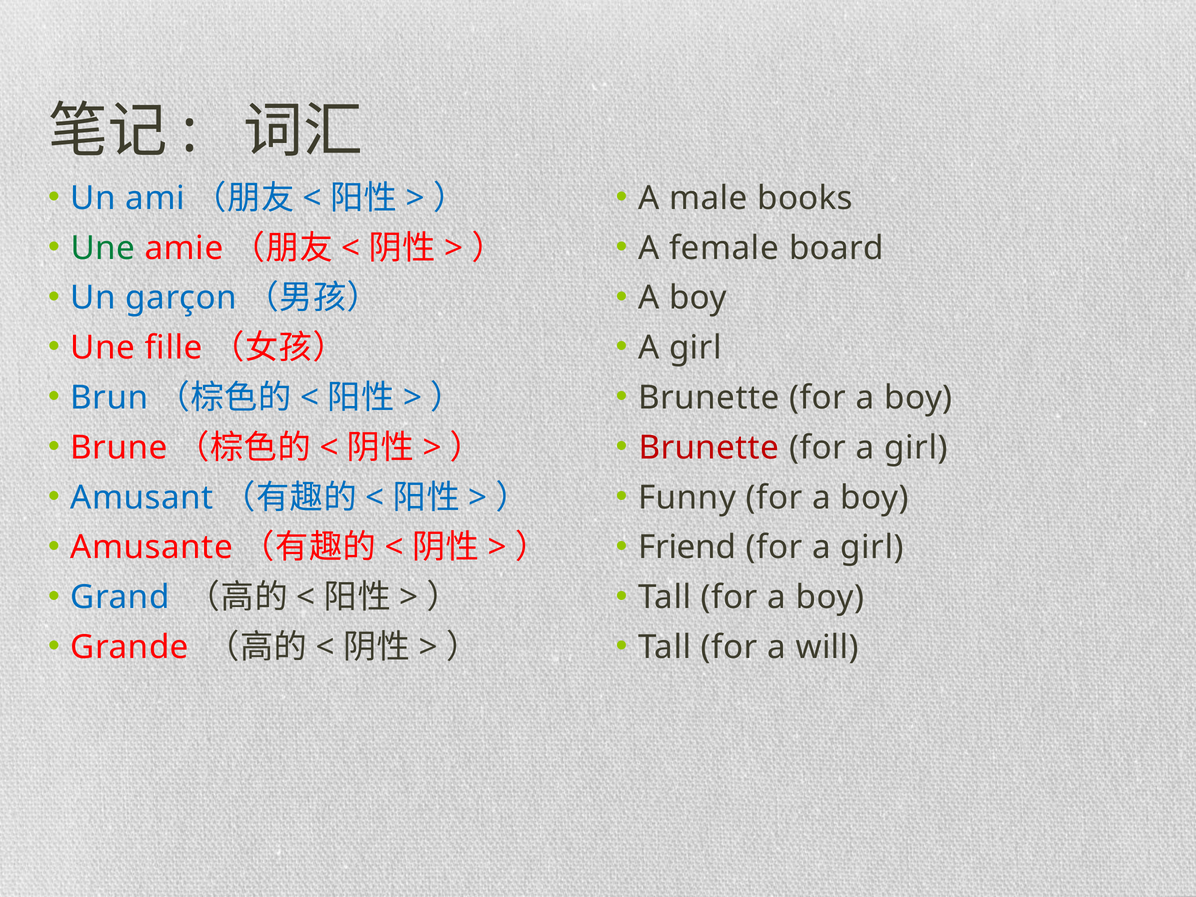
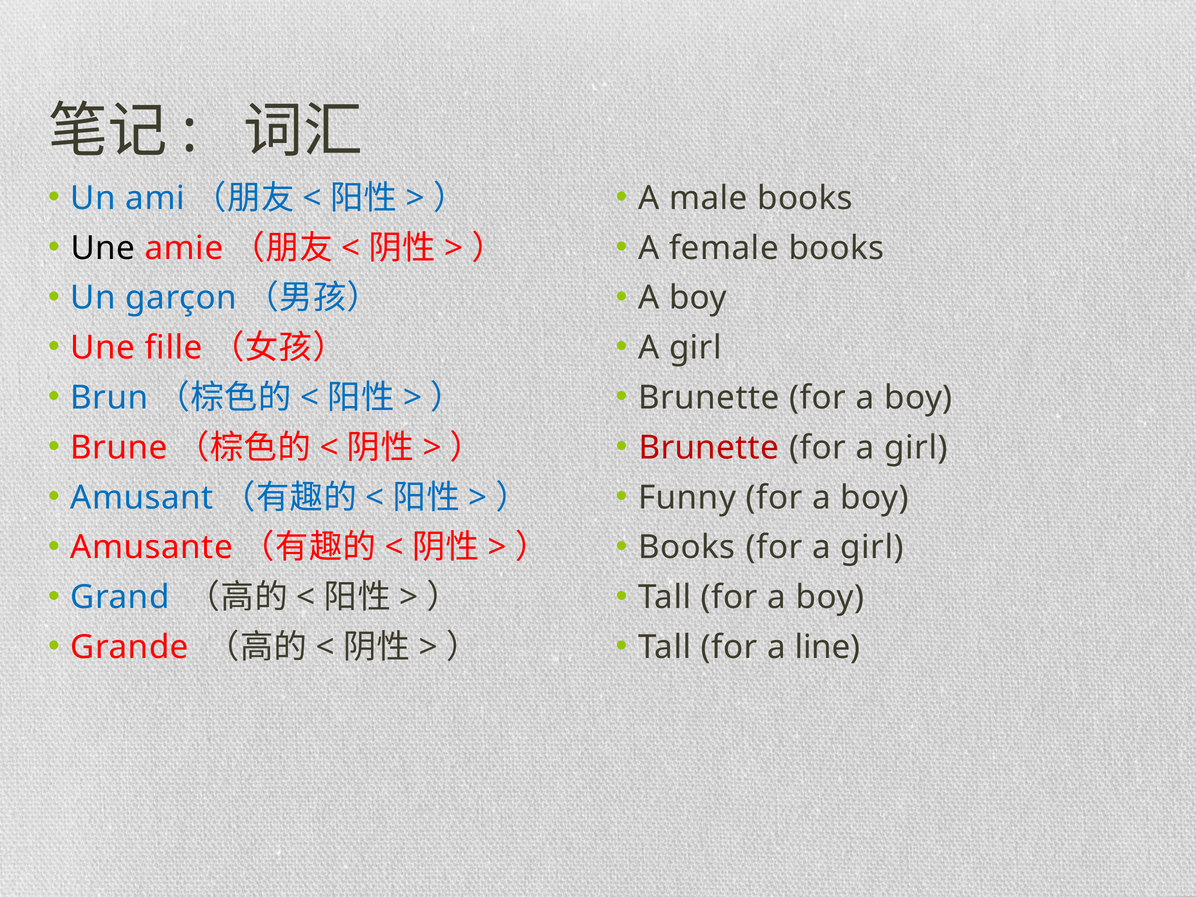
Une colour: green -> black (103, 248)
female board: board -> books (836, 248)
Friend: Friend -> Books (687, 548)
will: will -> line (828, 647)
